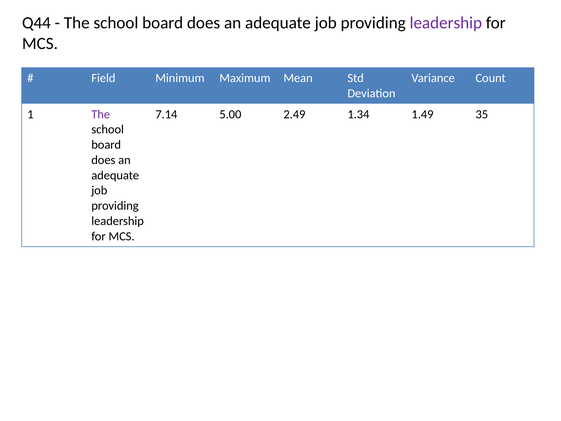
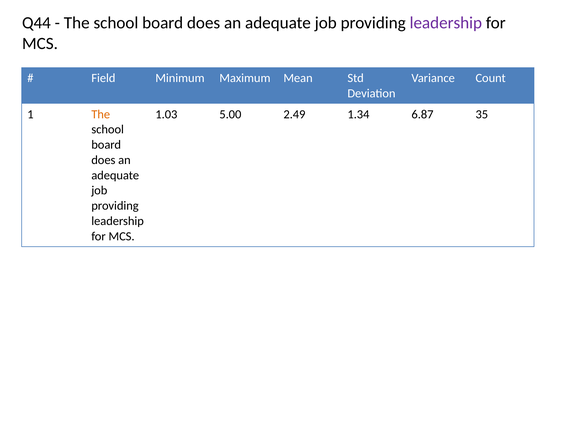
The colour: purple -> orange (101, 114)
7.14: 7.14 -> 1.03 (166, 114)
1.49: 1.49 -> 6.87 (422, 114)
